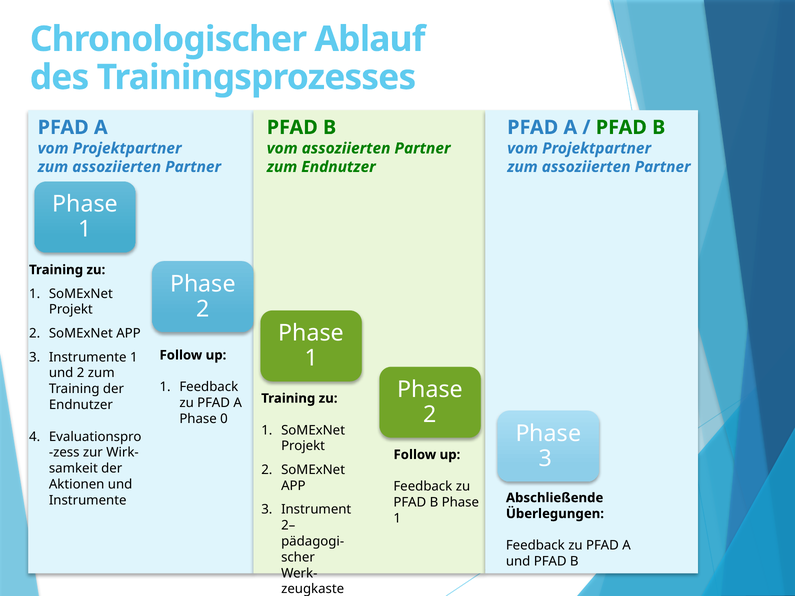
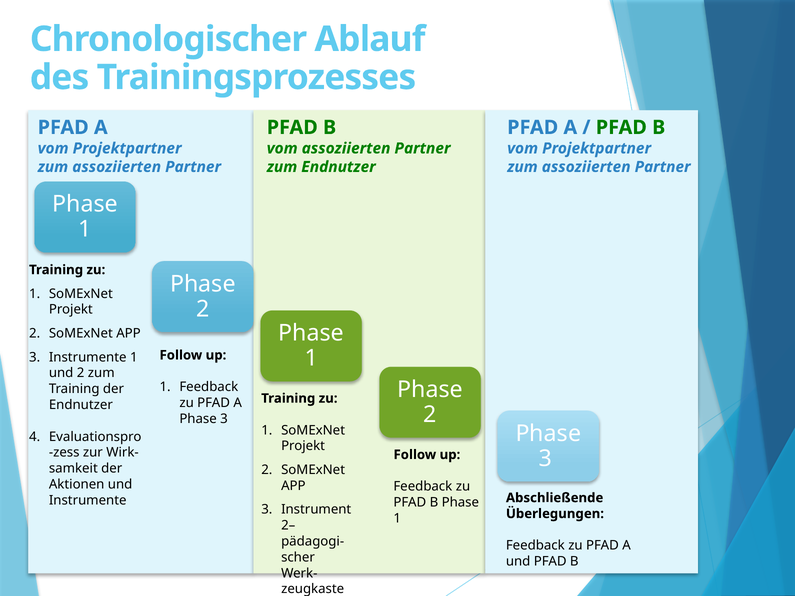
0: 0 -> 3 (224, 419)
